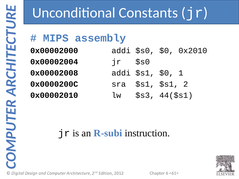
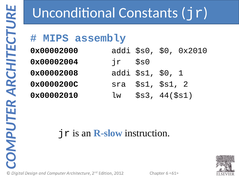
R-subi: R-subi -> R-slow (108, 133)
